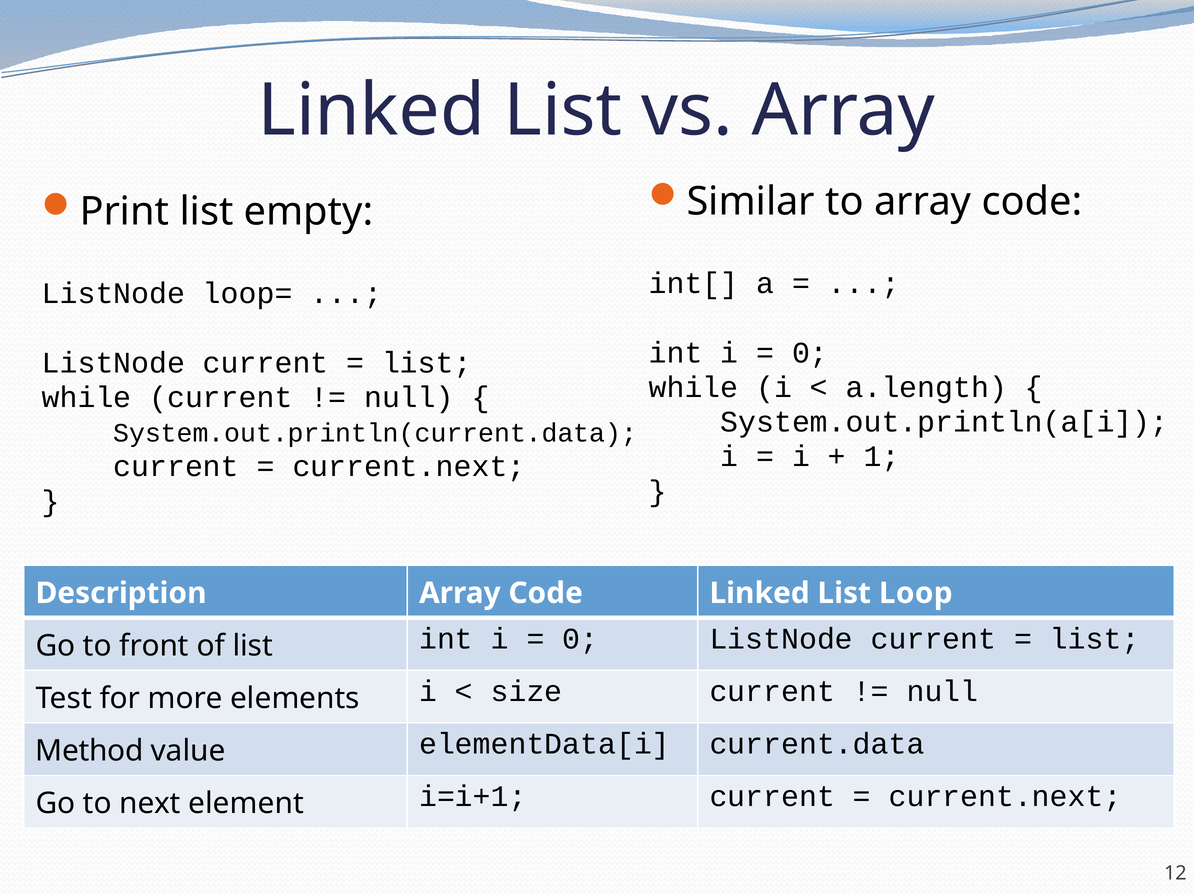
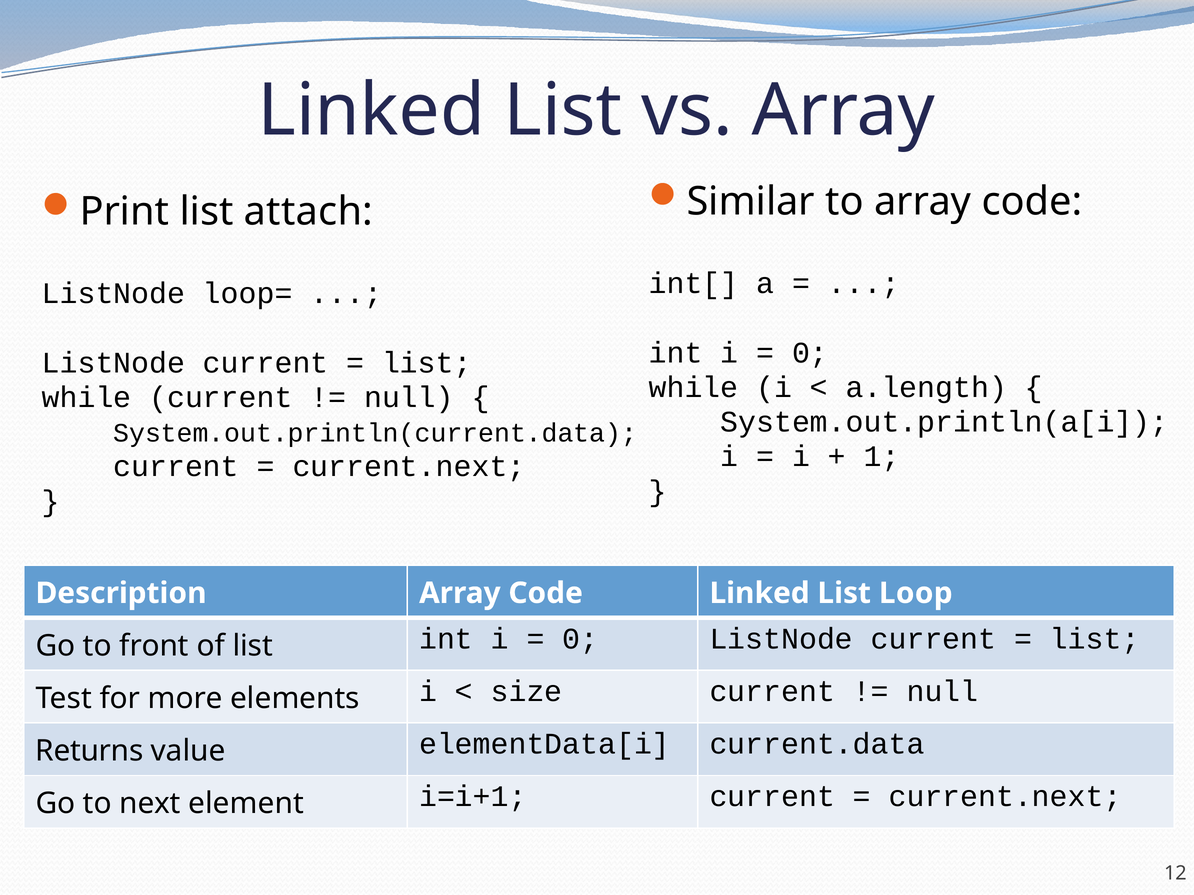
empty: empty -> attach (308, 212)
Method: Method -> Returns (89, 751)
